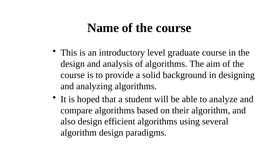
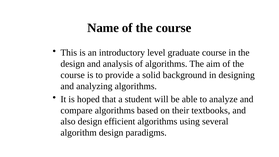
their algorithm: algorithm -> textbooks (211, 110)
